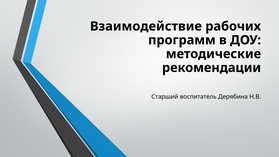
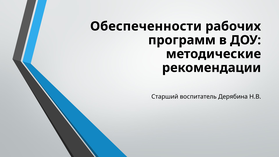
Взаимодействие: Взаимодействие -> Обеспеченности (146, 26)
